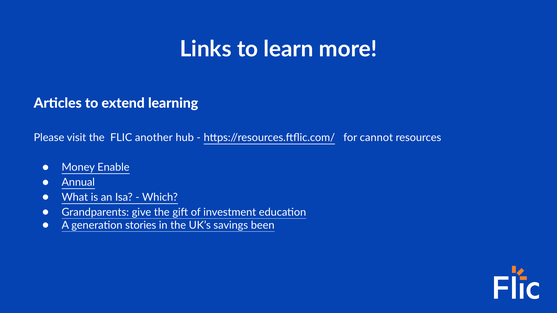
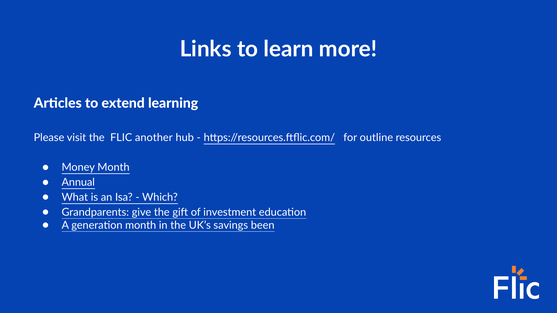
cannot: cannot -> outline (376, 138)
Money Enable: Enable -> Month (113, 168)
generation stories: stories -> month (141, 225)
